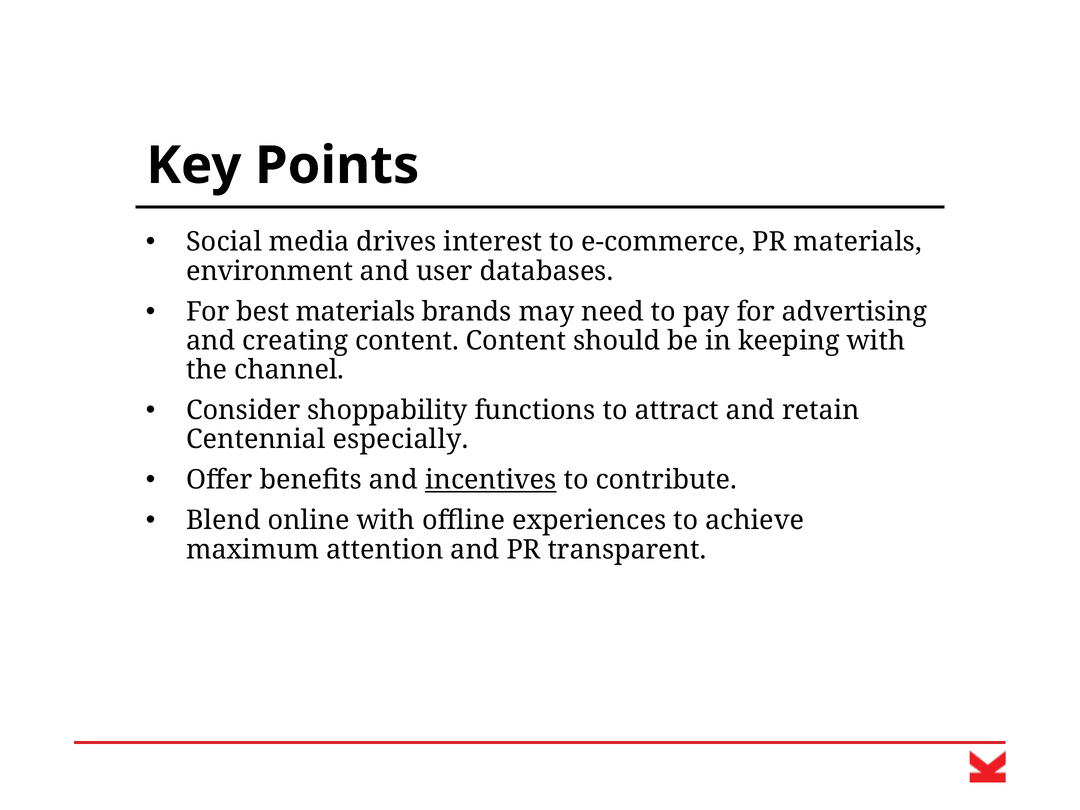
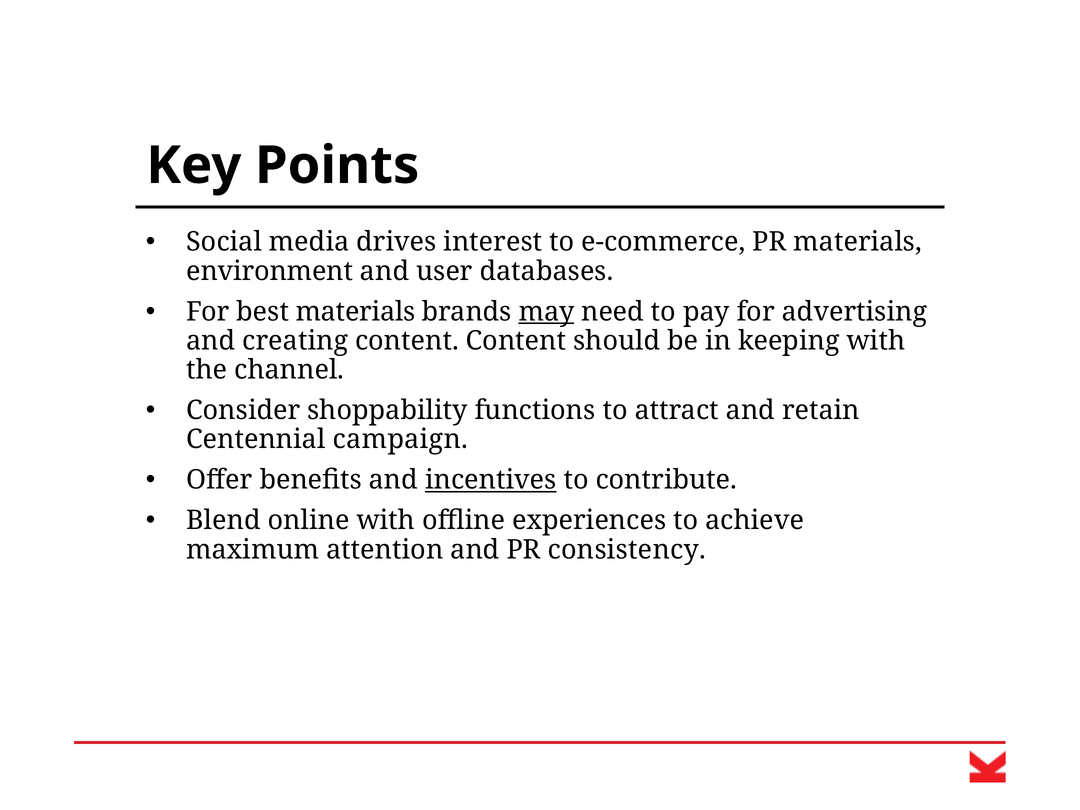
may underline: none -> present (547, 312)
especially: especially -> campaign (400, 440)
transparent: transparent -> consistency (627, 550)
